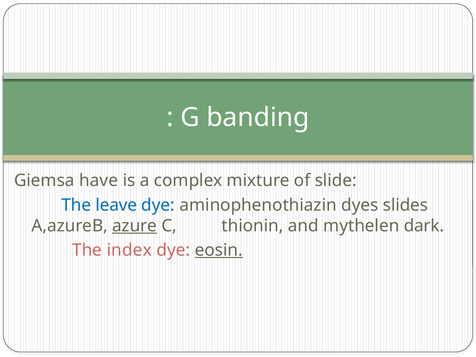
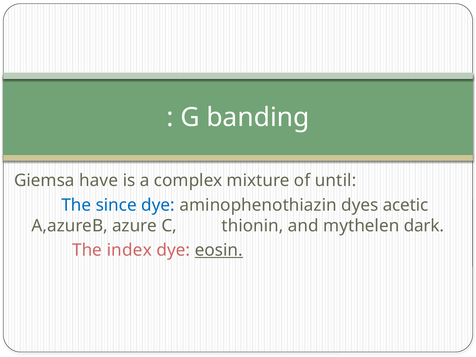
slide: slide -> until (336, 180)
leave: leave -> since (116, 205)
slides: slides -> acetic (405, 205)
azure underline: present -> none (135, 226)
